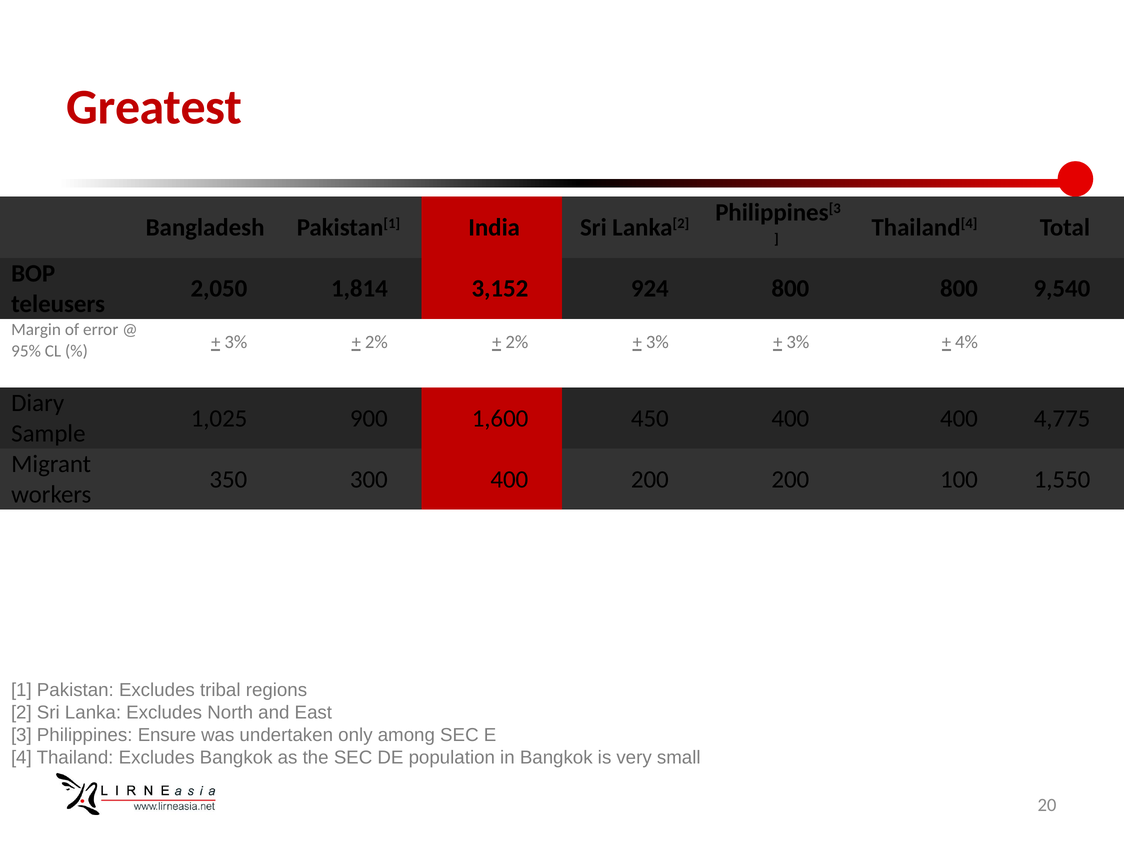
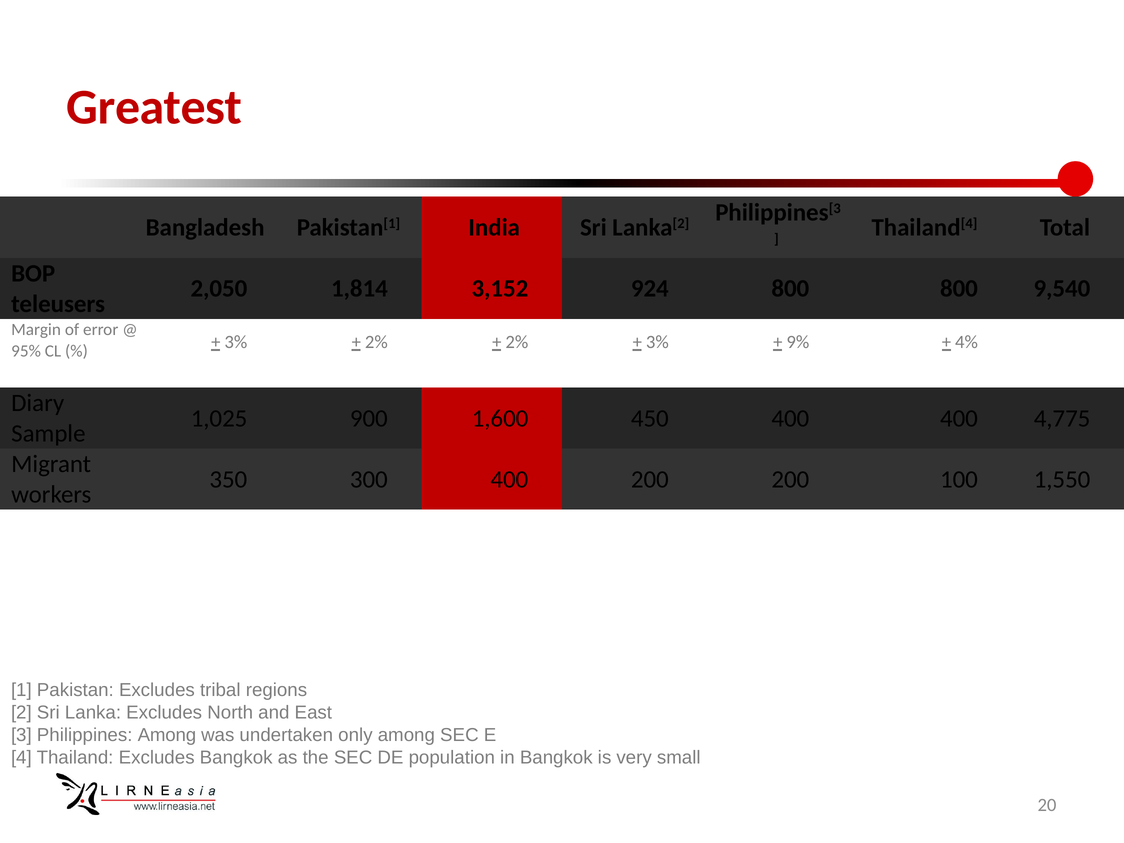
3%: 3% -> 9% (798, 342)
Philippines Ensure: Ensure -> Among (167, 735)
